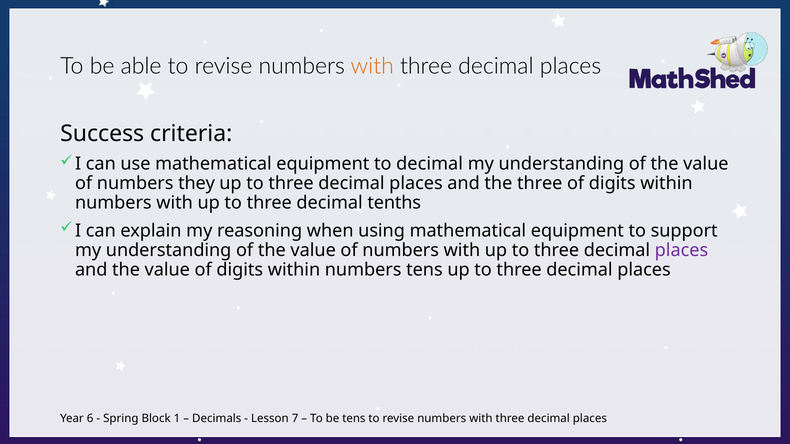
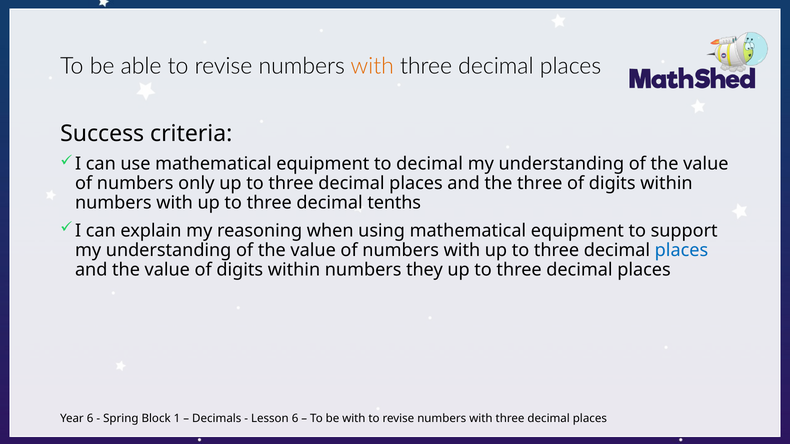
they: they -> only (196, 184)
places colour: purple -> blue (681, 250)
numbers tens: tens -> they (424, 270)
Lesson 7: 7 -> 6 (295, 419)
be tens: tens -> with (354, 419)
